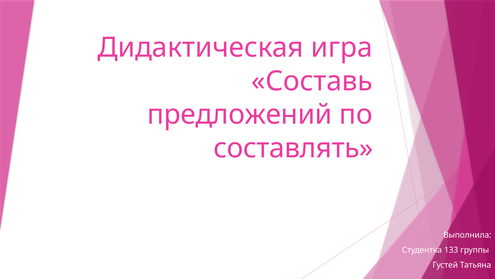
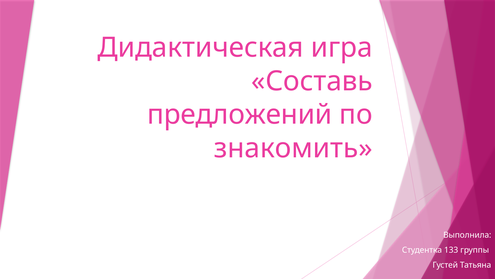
составлять: составлять -> знакомить (293, 148)
